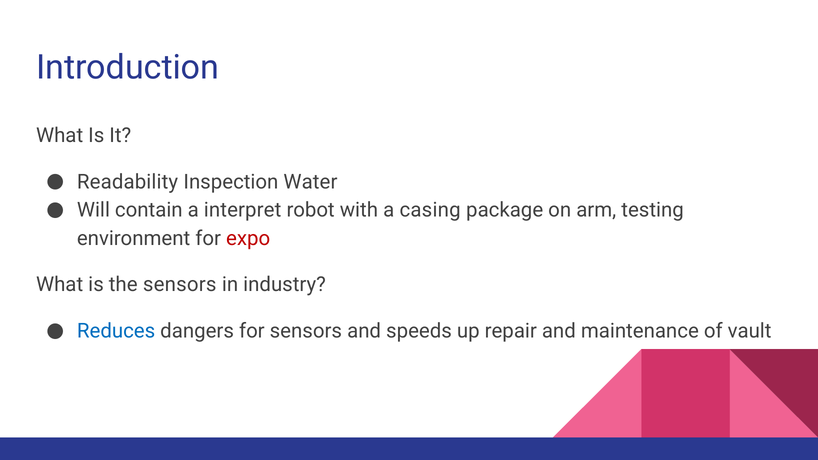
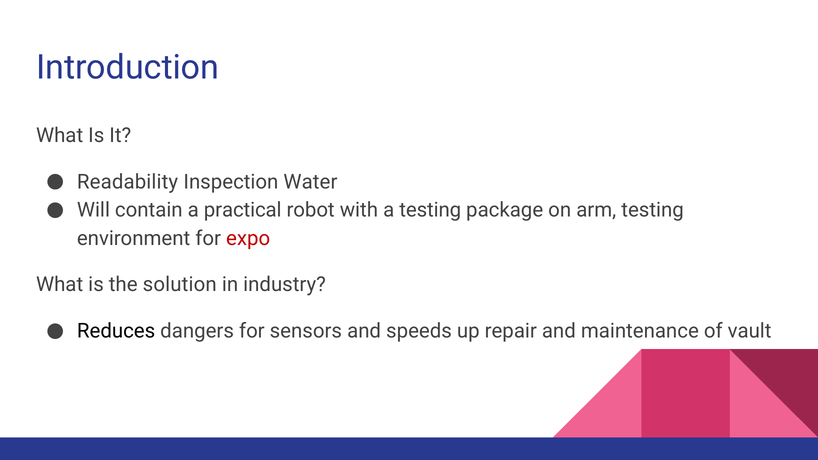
interpret: interpret -> practical (243, 210)
a casing: casing -> testing (430, 210)
the sensors: sensors -> solution (180, 285)
Reduces colour: blue -> black (116, 331)
